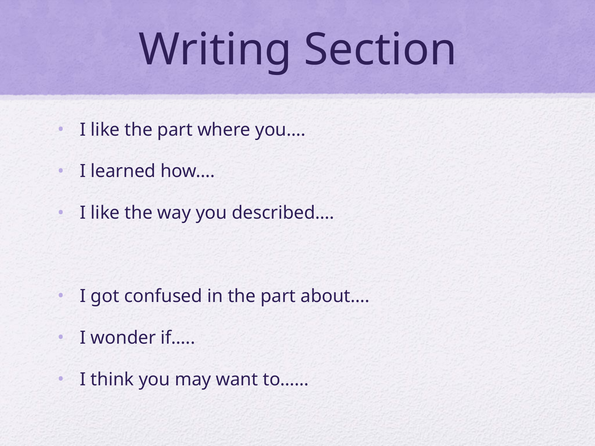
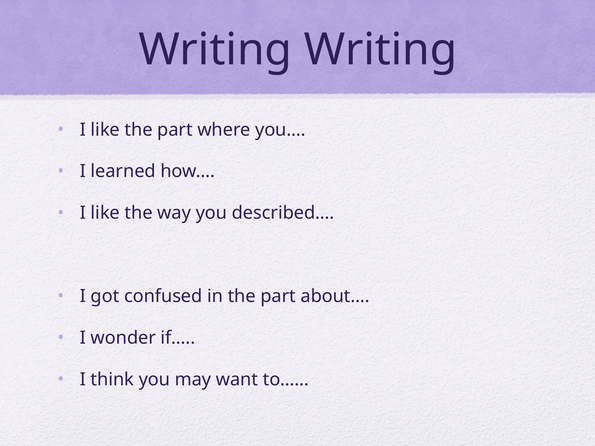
Writing Section: Section -> Writing (380, 50)
